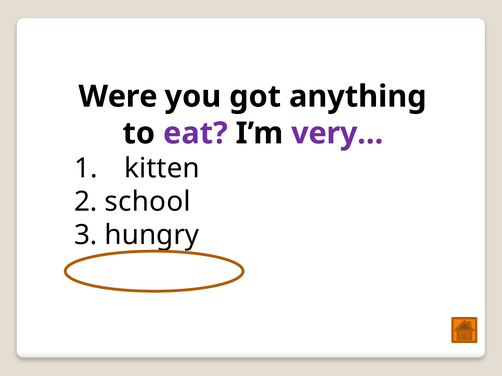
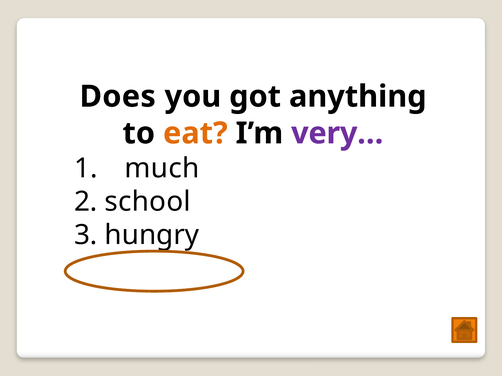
Were: Were -> Does (118, 97)
eat colour: purple -> orange (195, 133)
kitten: kitten -> much (162, 168)
